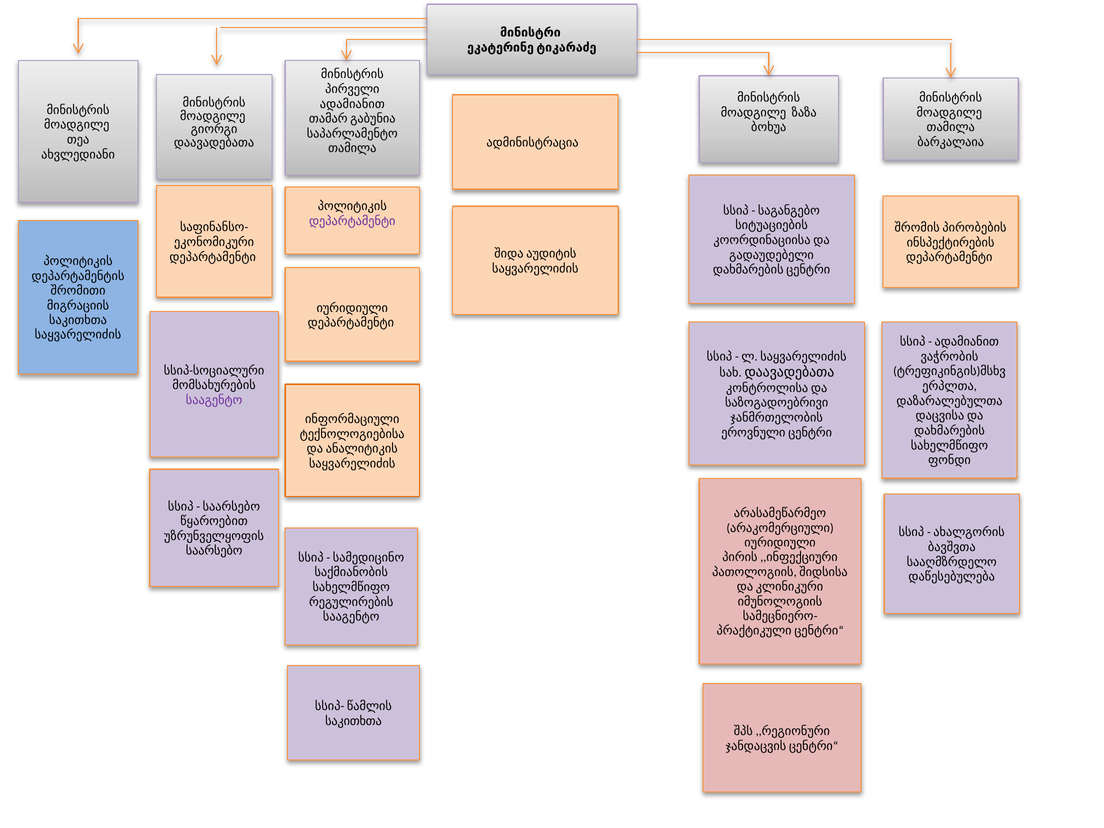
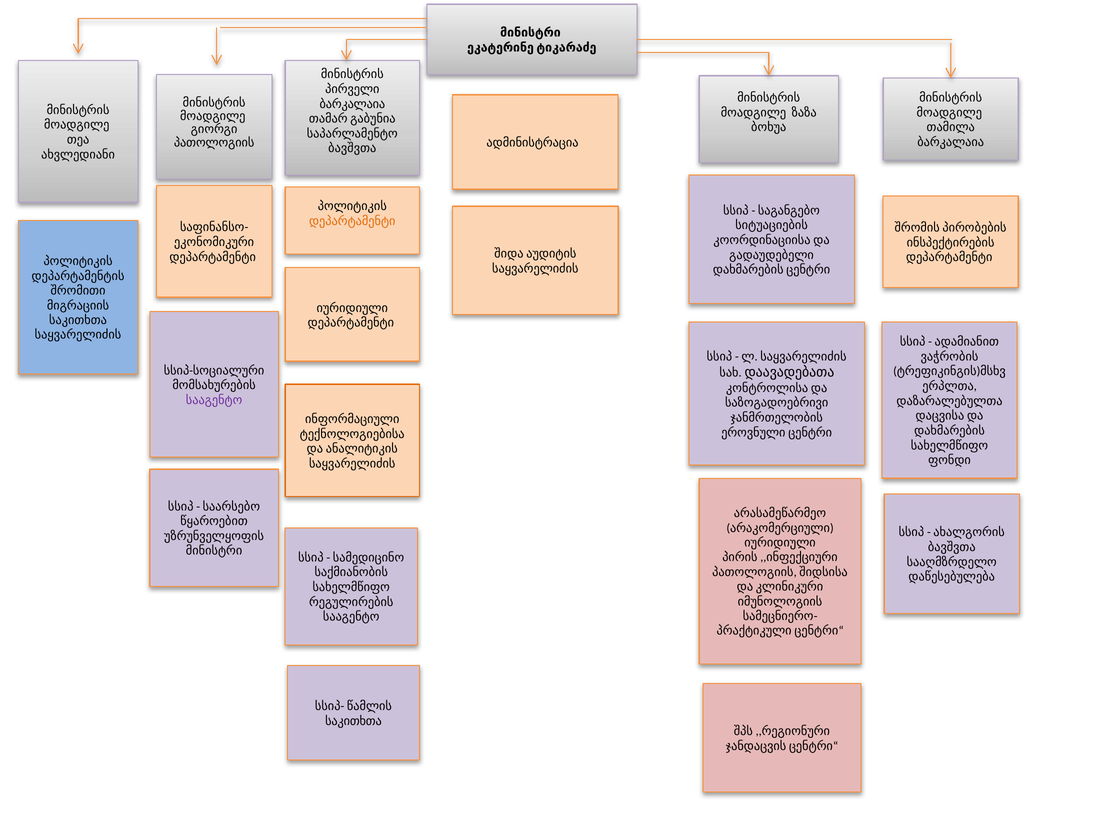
ადამიანით: ადამიანით -> ბარკალაია (352, 104)
დაავადებათა: დაავადებათა -> პათოლოგიის (214, 143)
თამილა: თამილა -> ბავშვთა (352, 148)
დეპარტამენტი colour: purple -> orange (352, 221)
საარსებო: საარსებო -> მინისტრი (214, 551)
